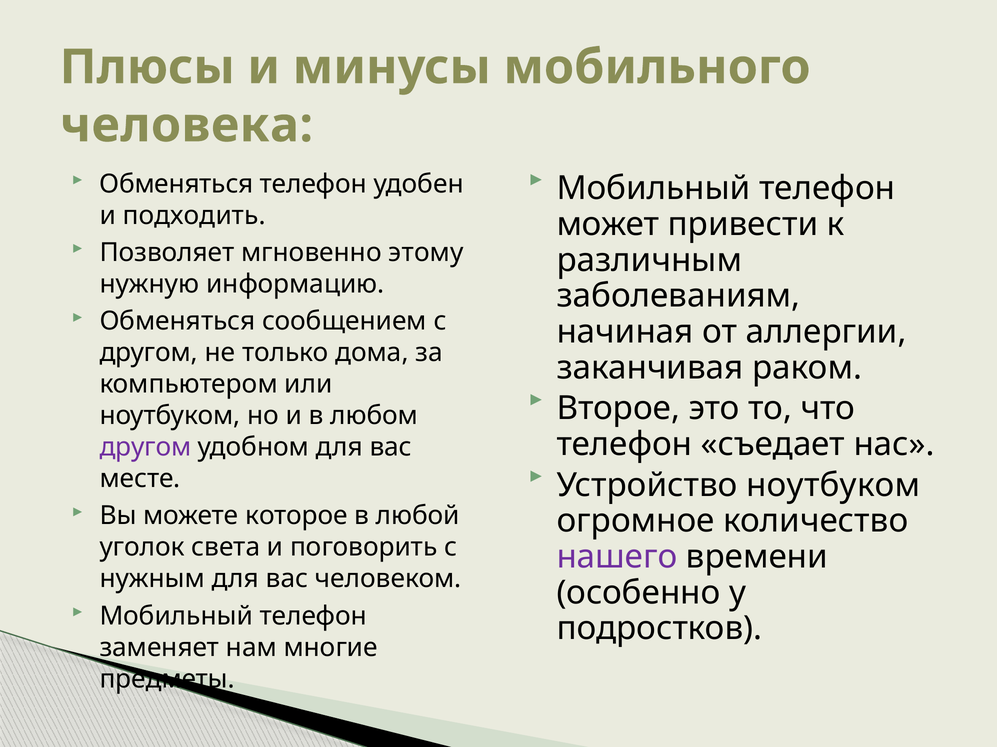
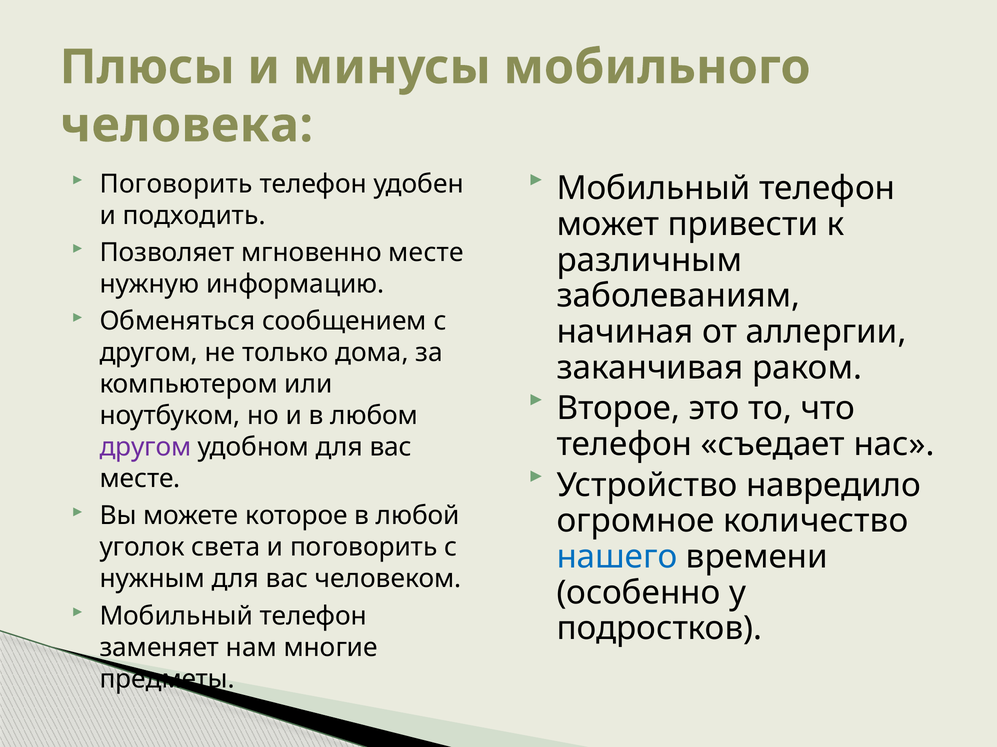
Обменяться: Обменяться -> Поговорить (176, 184)
мгновенно этому: этому -> месте (426, 253)
Устройство ноутбуком: ноутбуком -> навредило (834, 486)
нашего colour: purple -> blue (617, 557)
